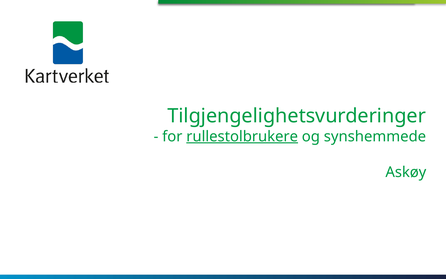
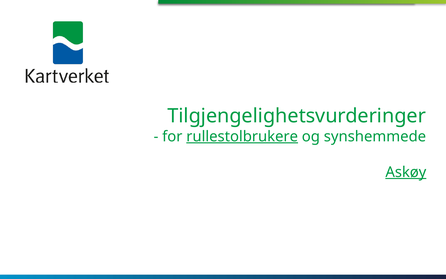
Askøy underline: none -> present (406, 172)
